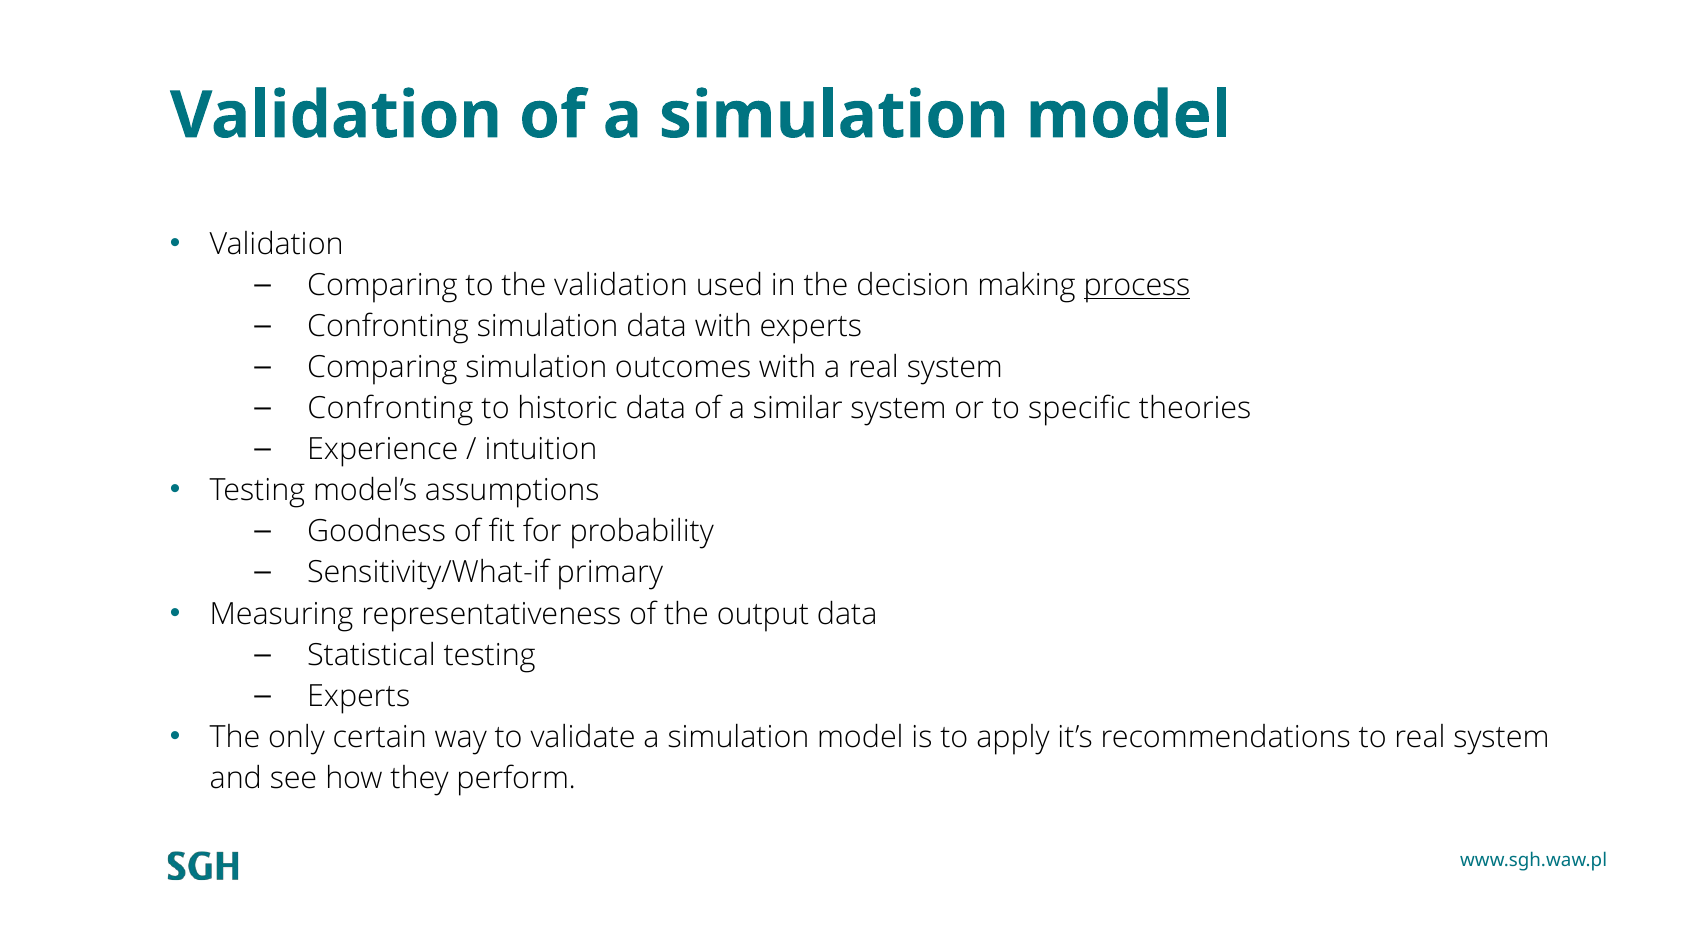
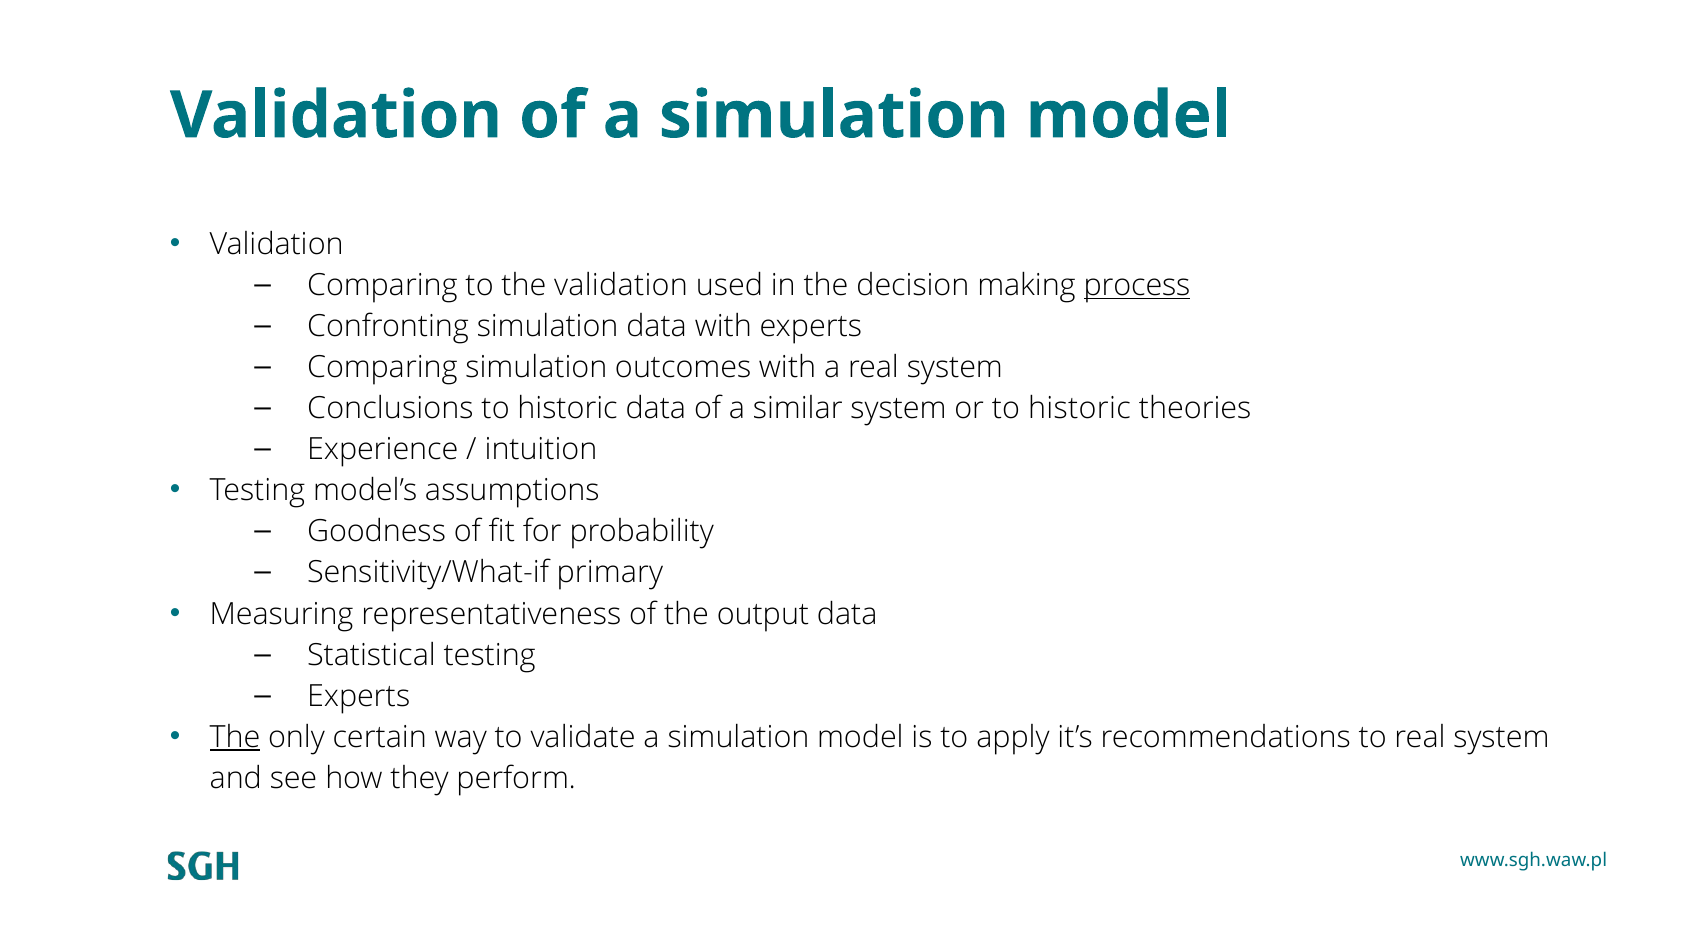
Confronting: Confronting -> Conclusions (390, 409)
or to specific: specific -> historic (1079, 409)
The underline: none -> present (235, 737)
